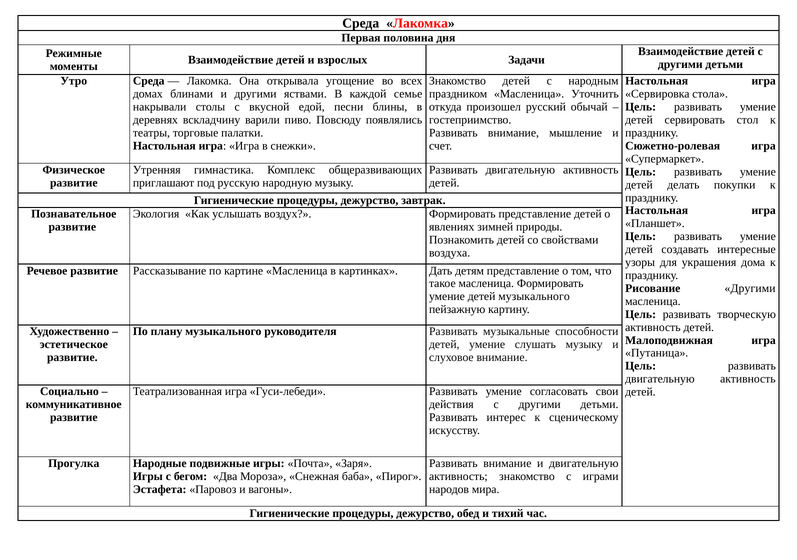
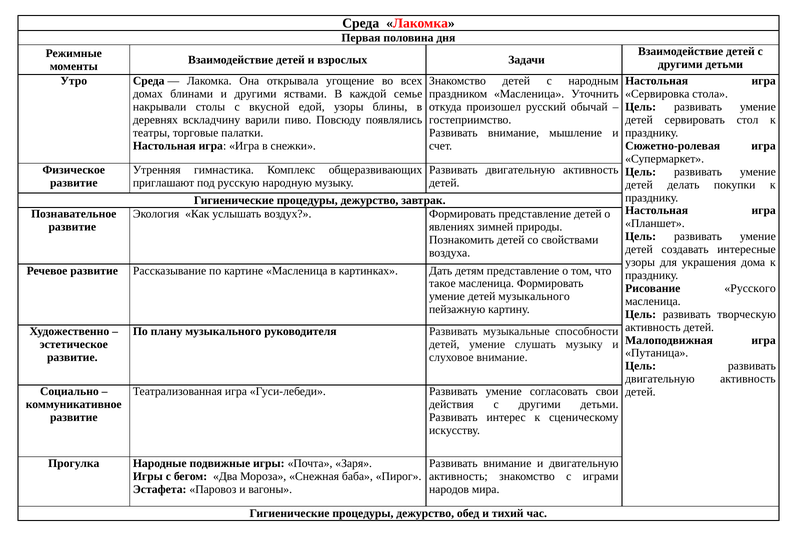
едой песни: песни -> узоры (349, 107)
Рисование Другими: Другими -> Русского (750, 289)
